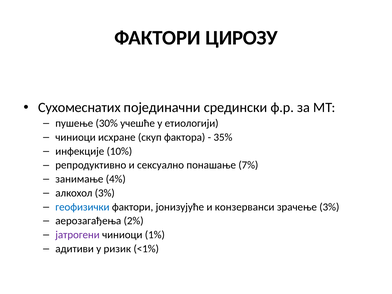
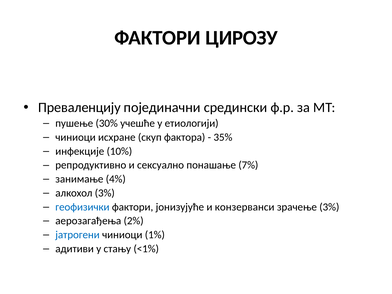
Сухомеснатих: Сухомеснатих -> Преваленцију (79, 108)
јатрогени colour: purple -> blue (78, 235)
ризик: ризик -> стању (117, 249)
